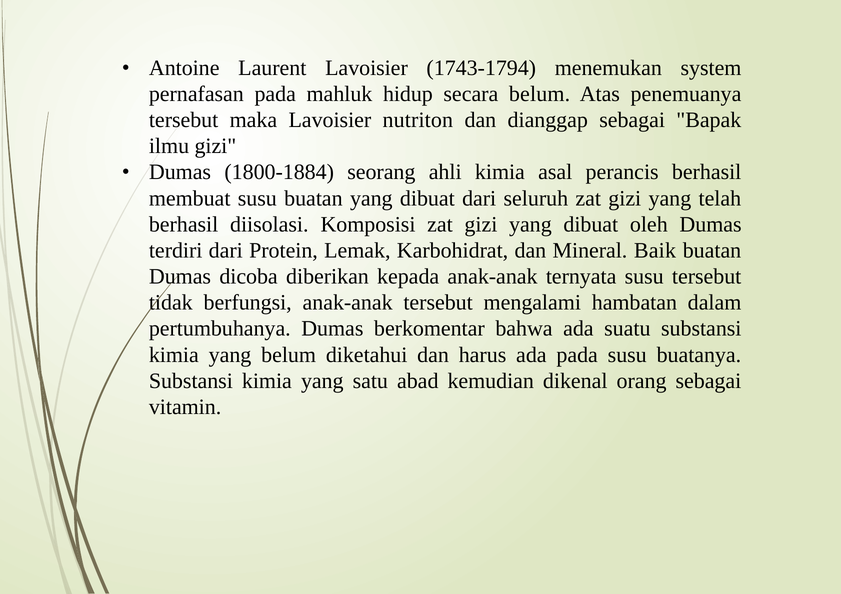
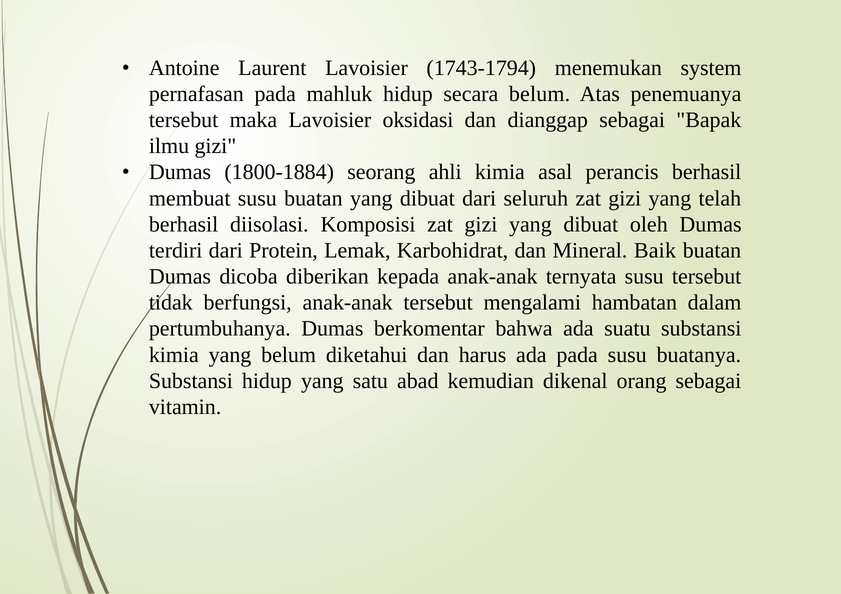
nutriton: nutriton -> oksidasi (418, 120)
kimia: kimia -> hidup (267, 381)
